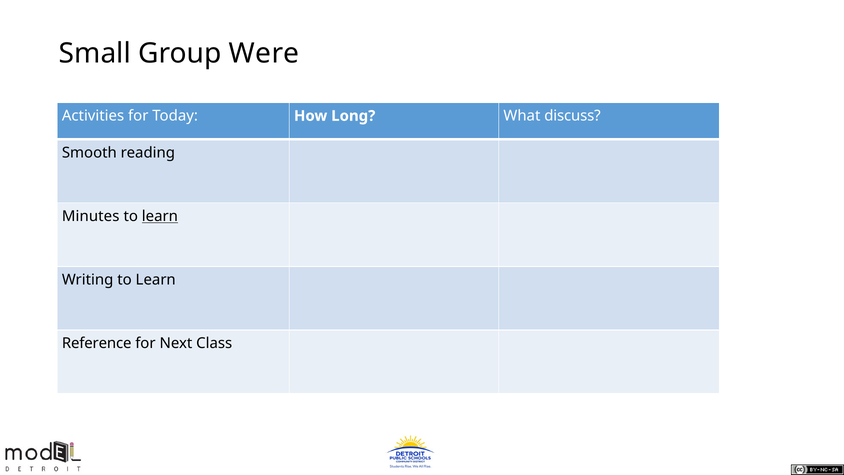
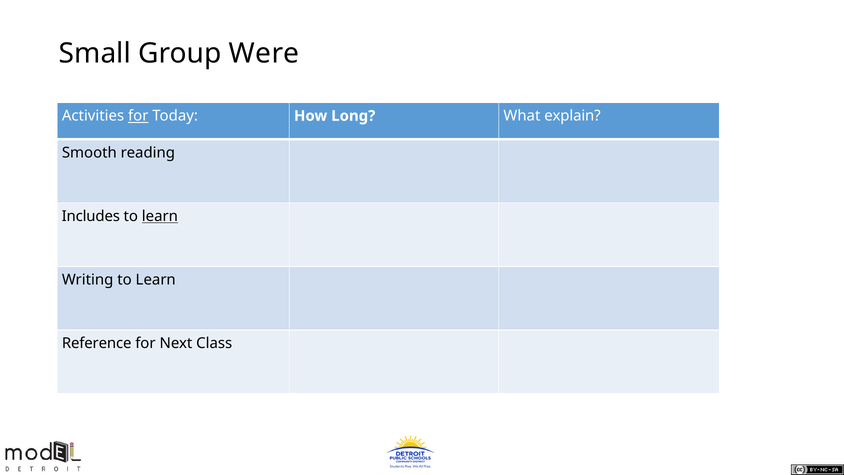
for underline: none -> present (138, 116)
discuss: discuss -> explain (572, 116)
Minutes: Minutes -> Includes (91, 216)
